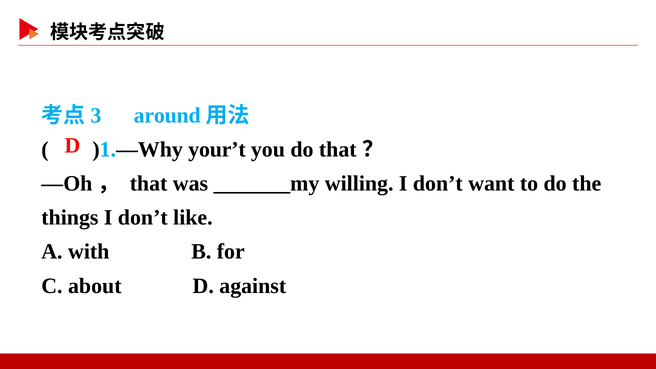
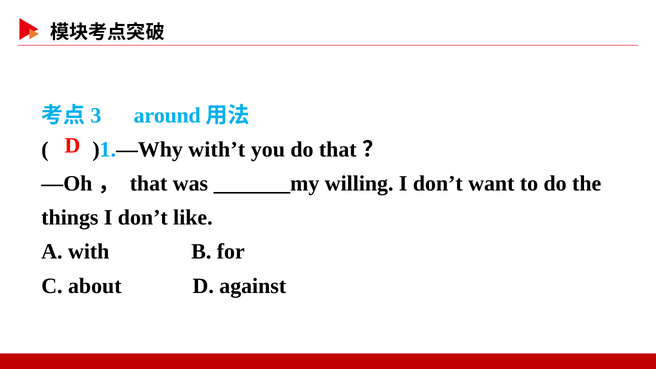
your’t: your’t -> with’t (217, 149)
